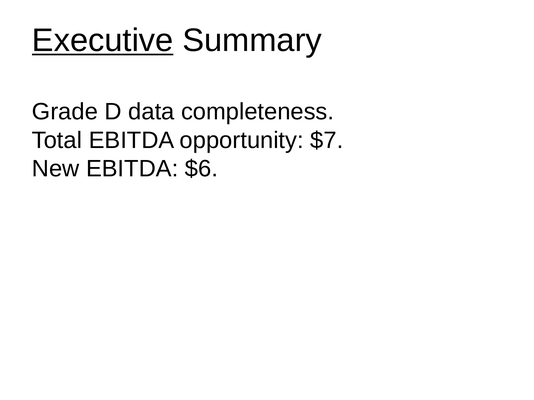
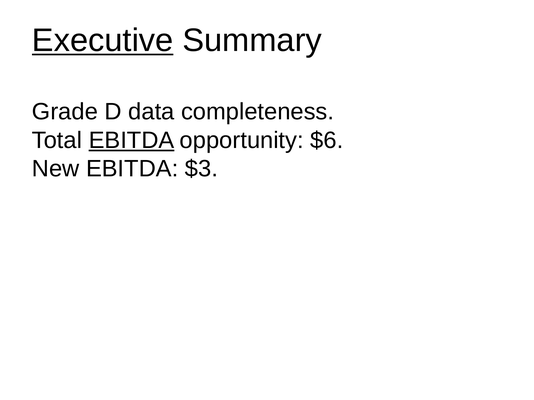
EBITDA underline: none -> present (132, 140)
$7: $7 -> $6 (327, 140)
$6: $6 -> $3 (201, 169)
